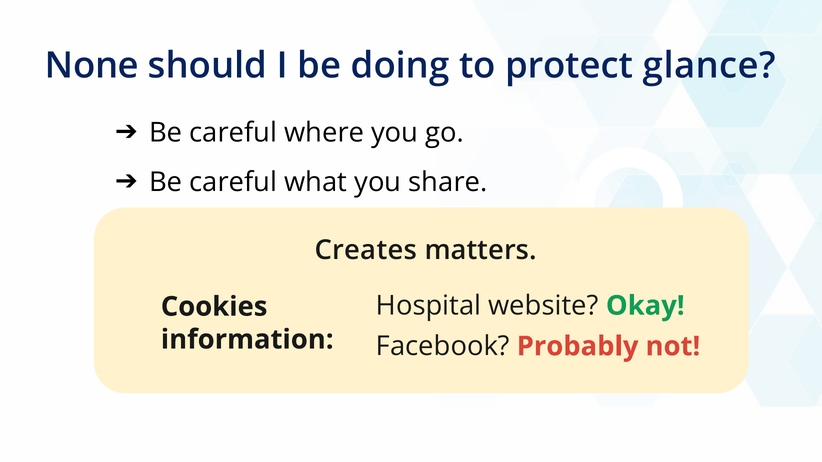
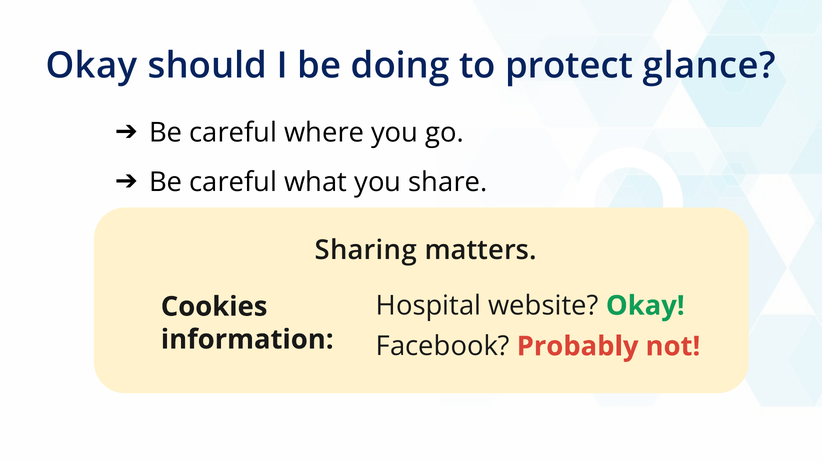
None: None -> Okay (92, 66)
Creates: Creates -> Sharing (366, 250)
